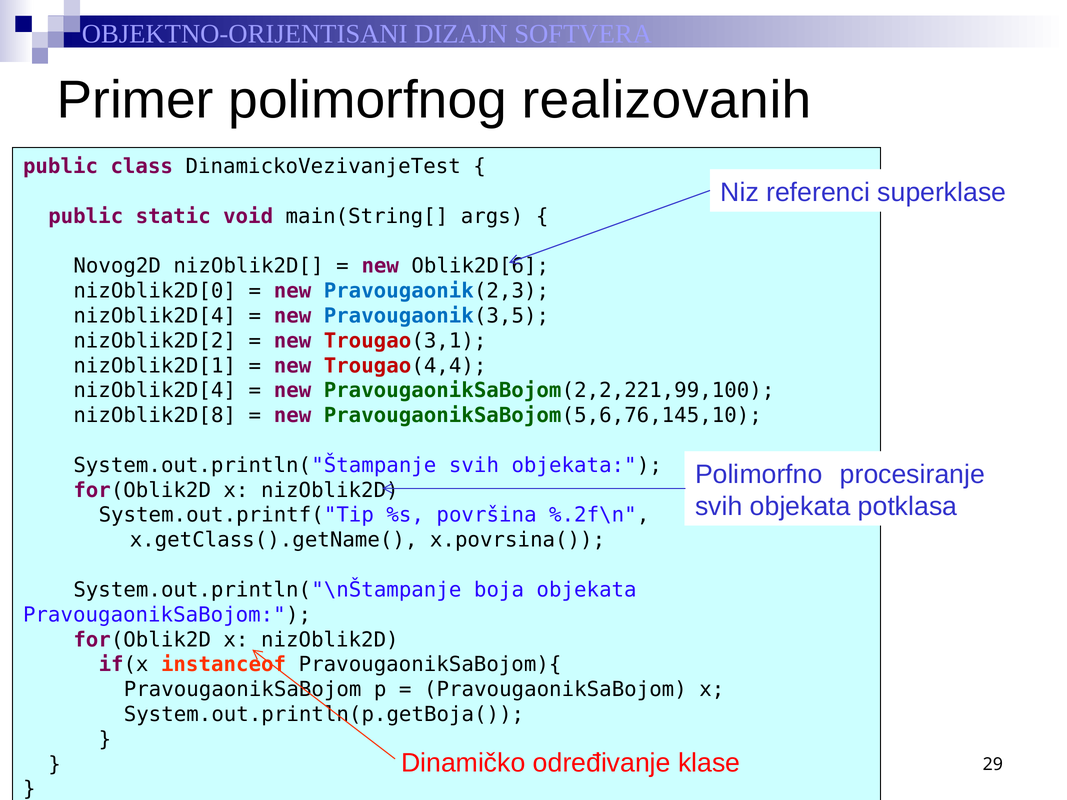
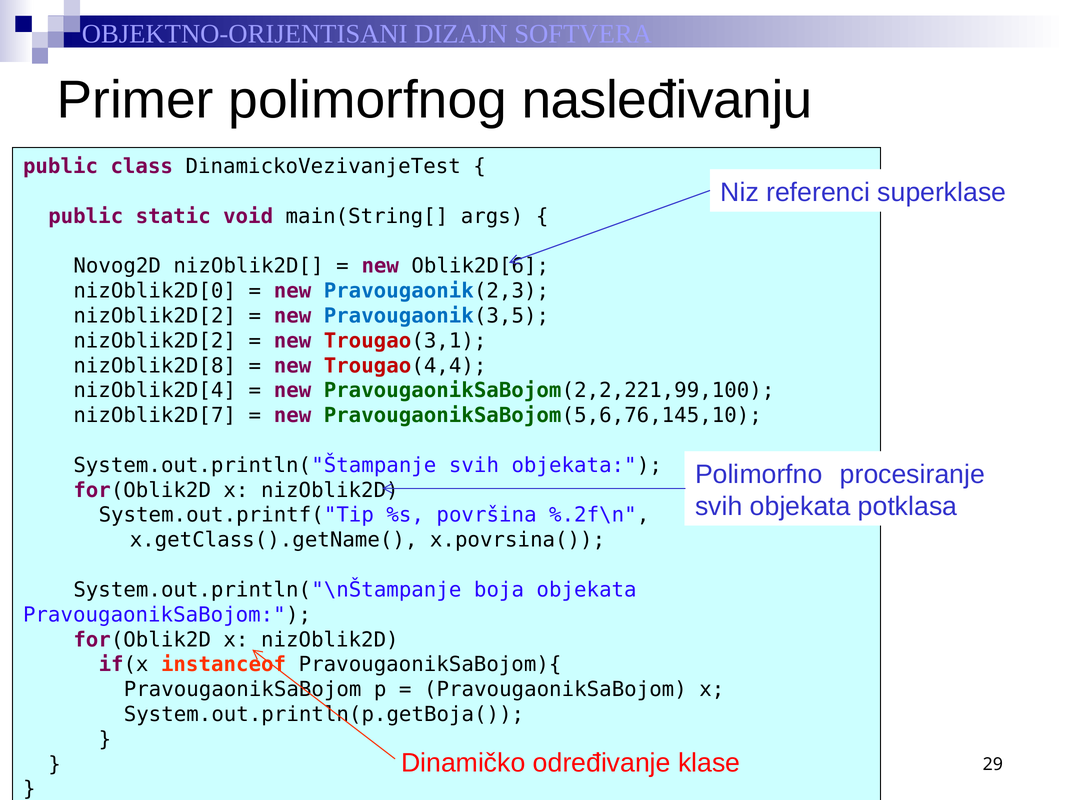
realizovanih: realizovanih -> nasleđivanju (667, 100)
nizOblik2D[4: nizOblik2D[4 -> nizOblik2D[2 (155, 316)
nizOblik2D[1: nizOblik2D[1 -> nizOblik2D[8 (155, 366)
nizOblik2D[8: nizOblik2D[8 -> nizOblik2D[7 (155, 416)
